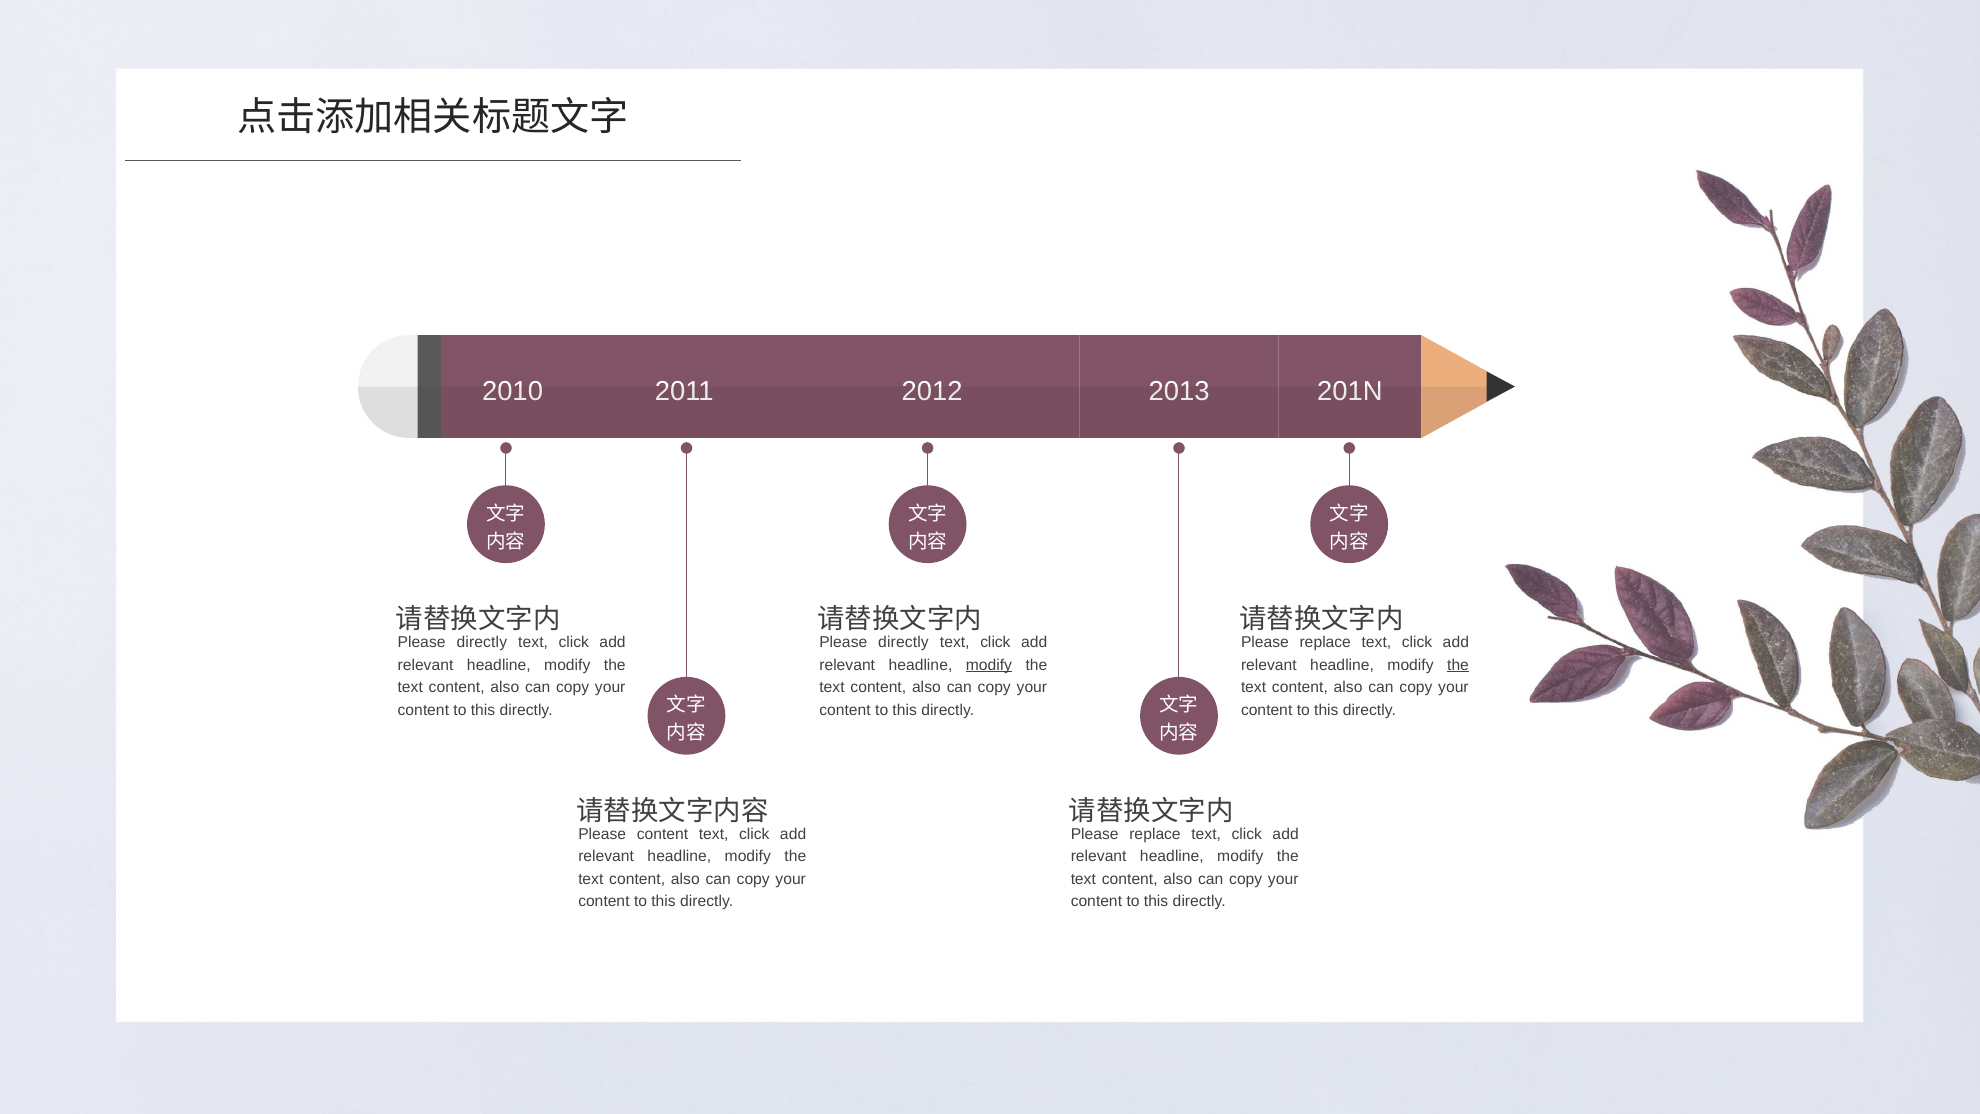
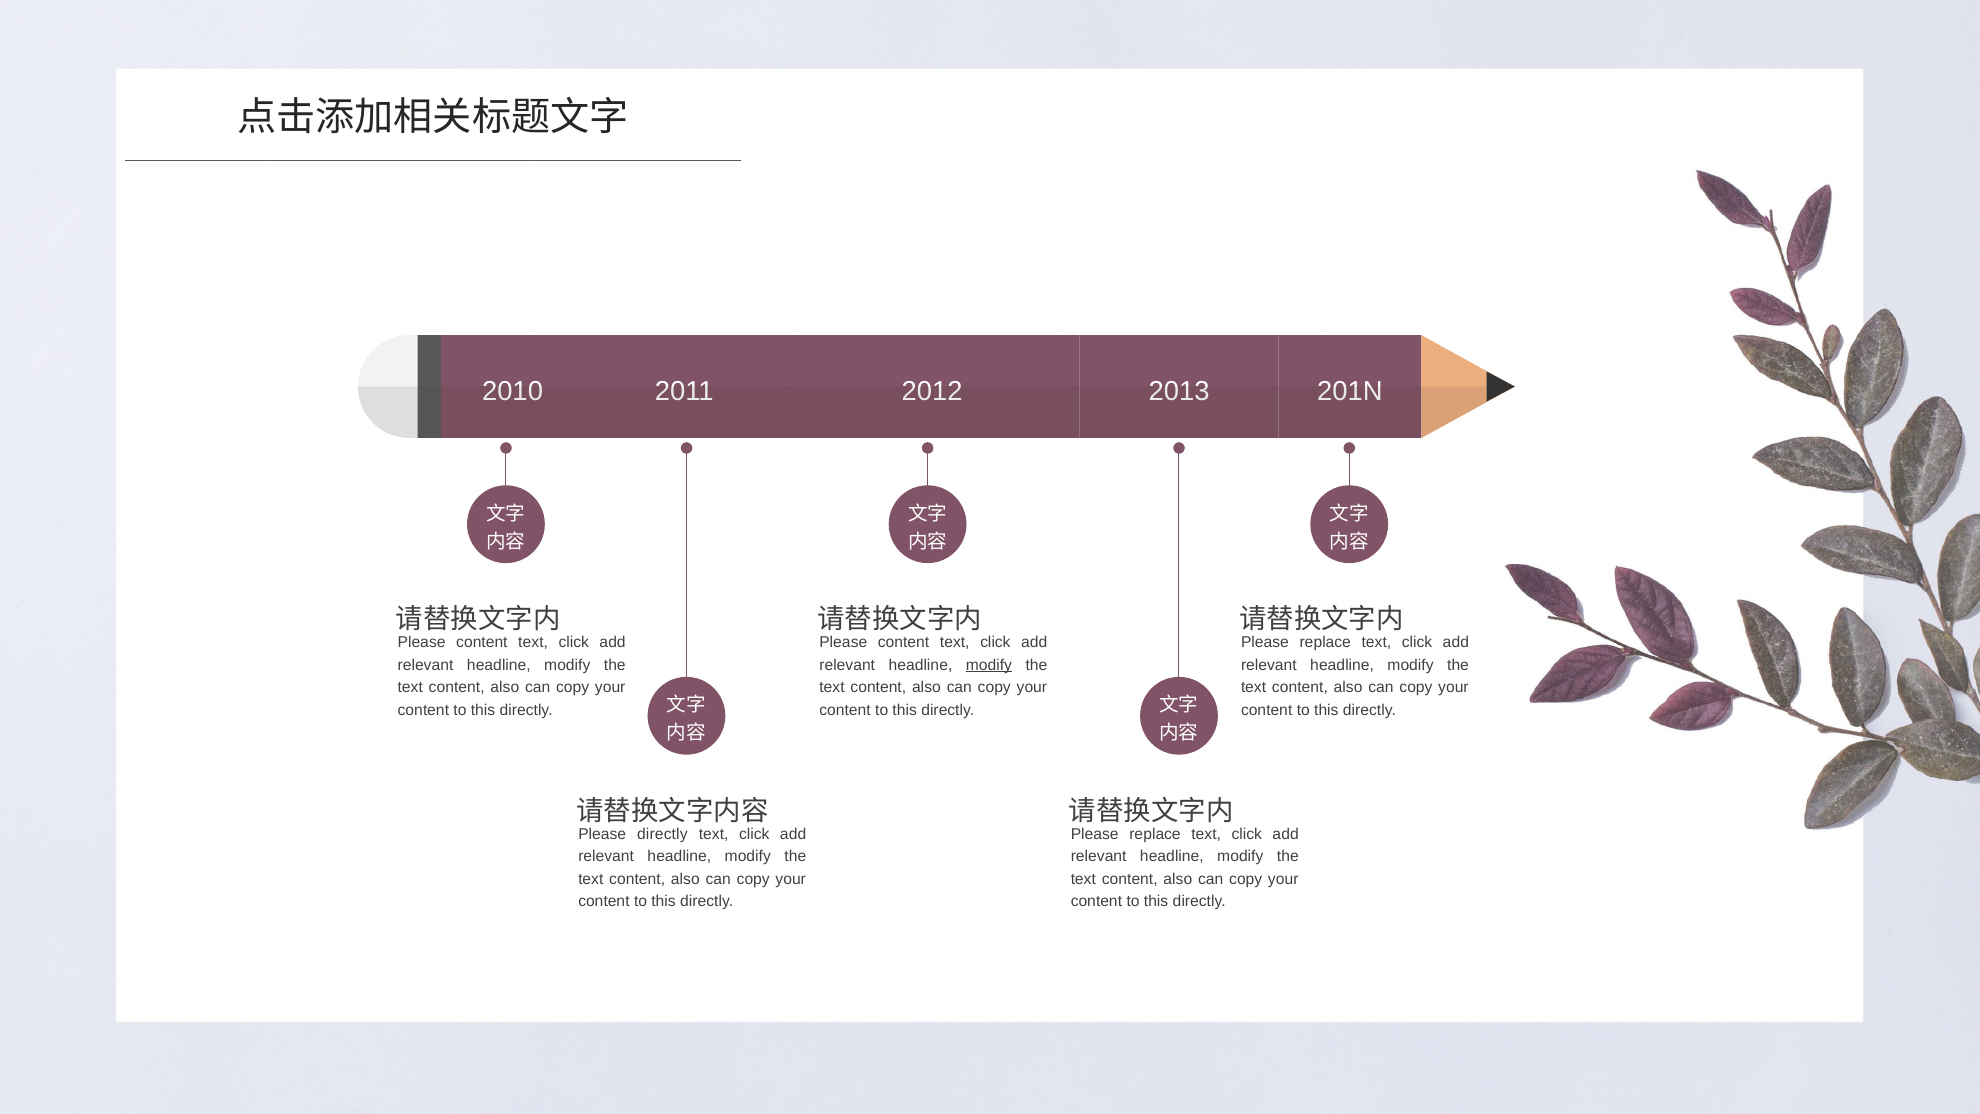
directly: directly -> content (482, 642)
directly: directly -> content (904, 642)
the underline: present -> none (1458, 665)
Please content: content -> directly (662, 834)
